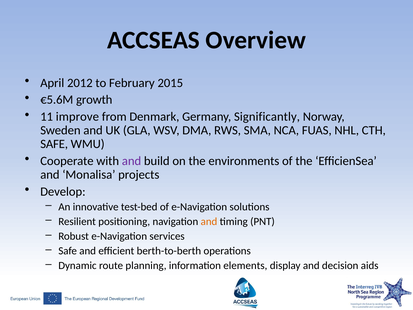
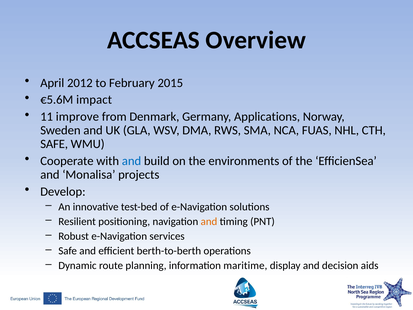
growth: growth -> impact (94, 100)
Significantly: Significantly -> Applications (267, 117)
and colour: purple -> blue (132, 161)
elements: elements -> maritime (245, 265)
